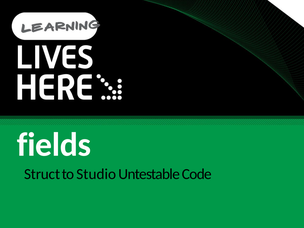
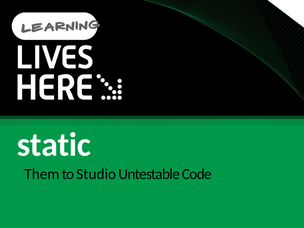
fields: fields -> static (54, 145)
Struct: Struct -> Them (42, 174)
